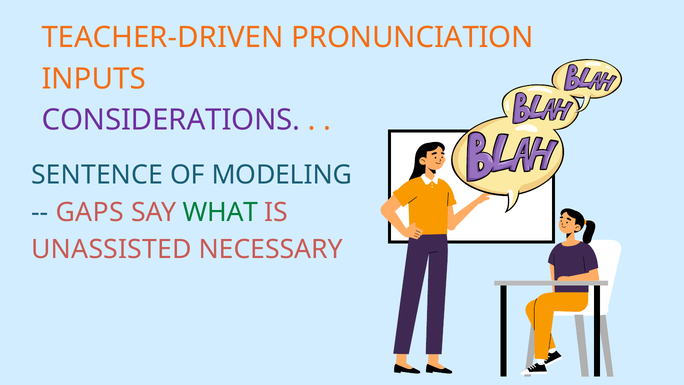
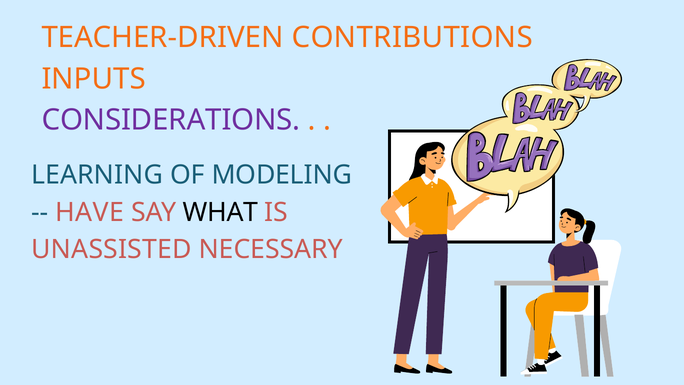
PRONUNCIATION: PRONUNCIATION -> CONTRIBUTIONS (412, 38)
SENTENCE: SENTENCE -> LEARNING (97, 175)
GAPS: GAPS -> HAVE (90, 212)
WHAT colour: green -> black (221, 212)
